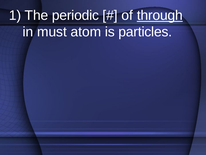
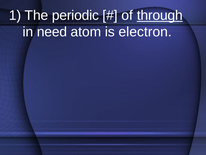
must: must -> need (52, 32)
particles: particles -> electron (145, 32)
